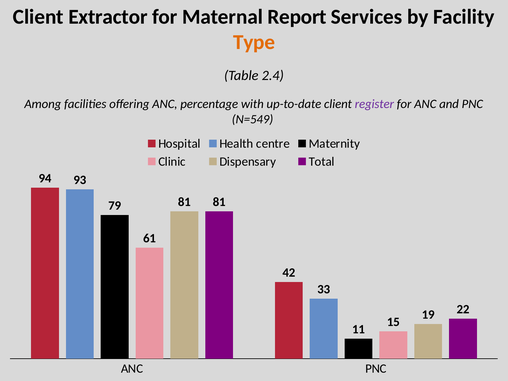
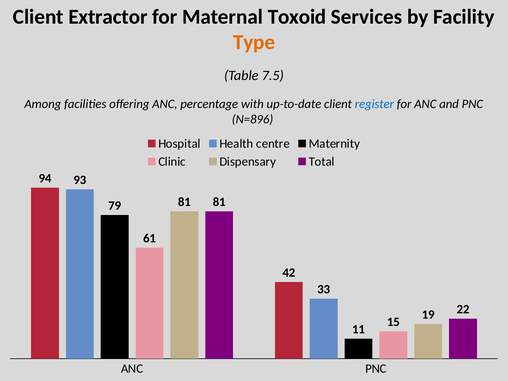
Report: Report -> Toxoid (297, 17)
2.4: 2.4 -> 7.5 (273, 75)
register colour: purple -> blue (374, 104)
N=549: N=549 -> N=896 (253, 119)
